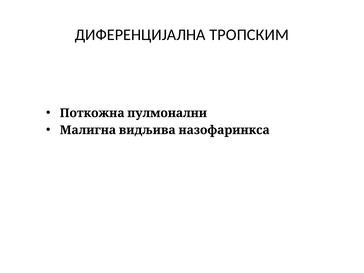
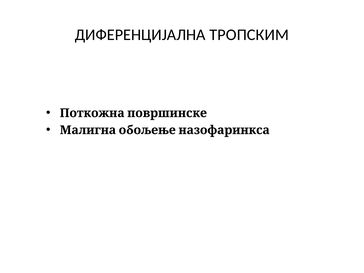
пулмонални: пулмонални -> површинске (167, 113)
видљива: видљива -> обољење (147, 130)
